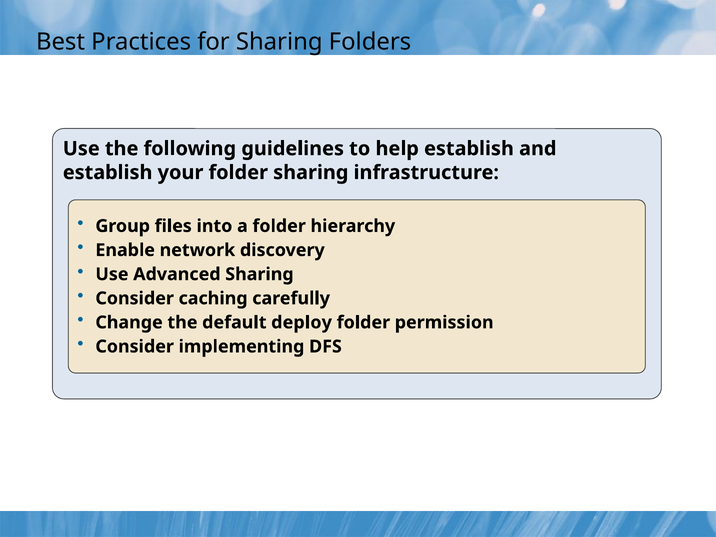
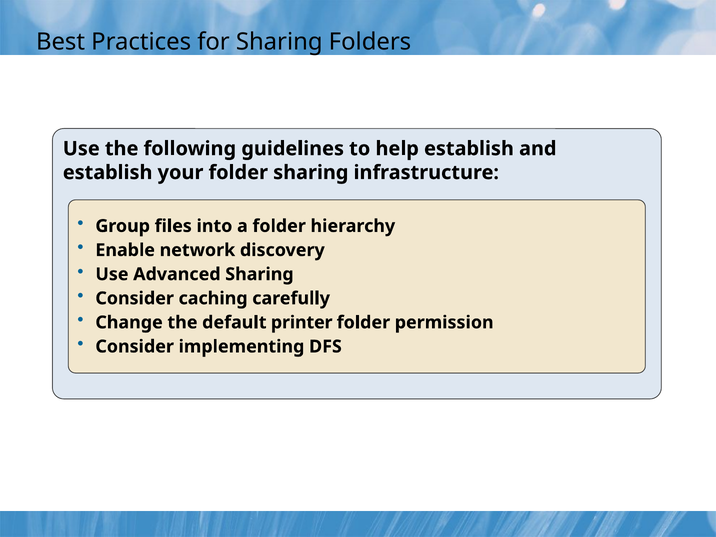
deploy: deploy -> printer (302, 322)
